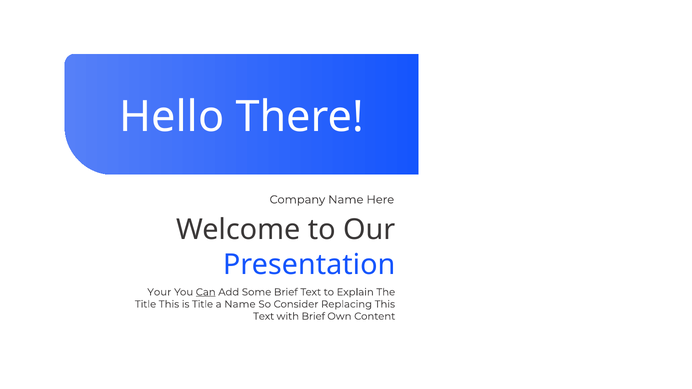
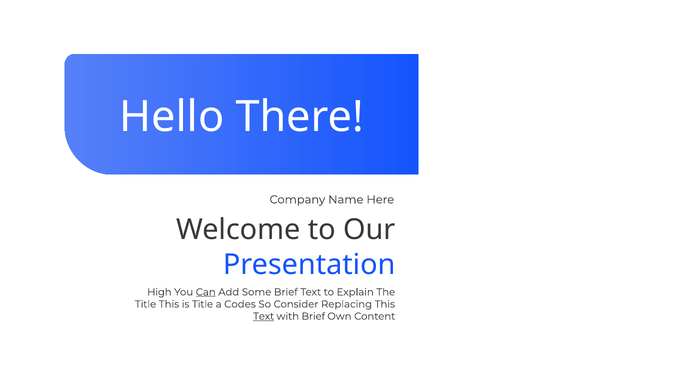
Your: Your -> High (159, 292)
a Name: Name -> Codes (240, 304)
Text underline: none -> present (264, 317)
